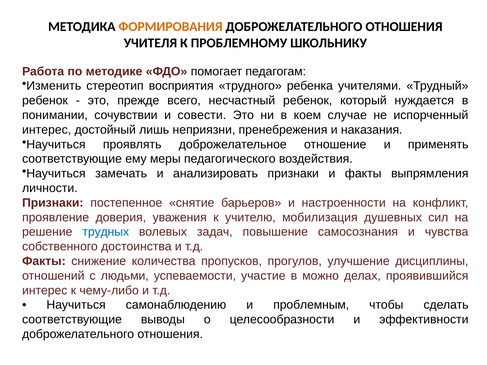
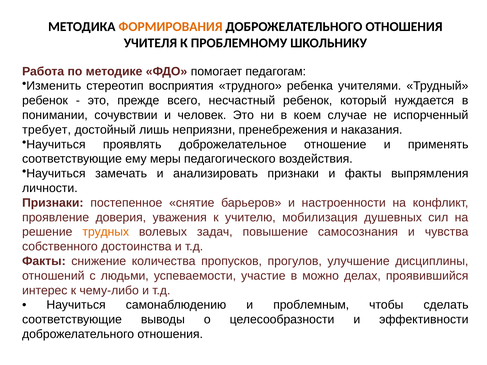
совести: совести -> человек (202, 115)
интерес: интерес -> требует (47, 130)
трудных colour: blue -> orange (106, 232)
